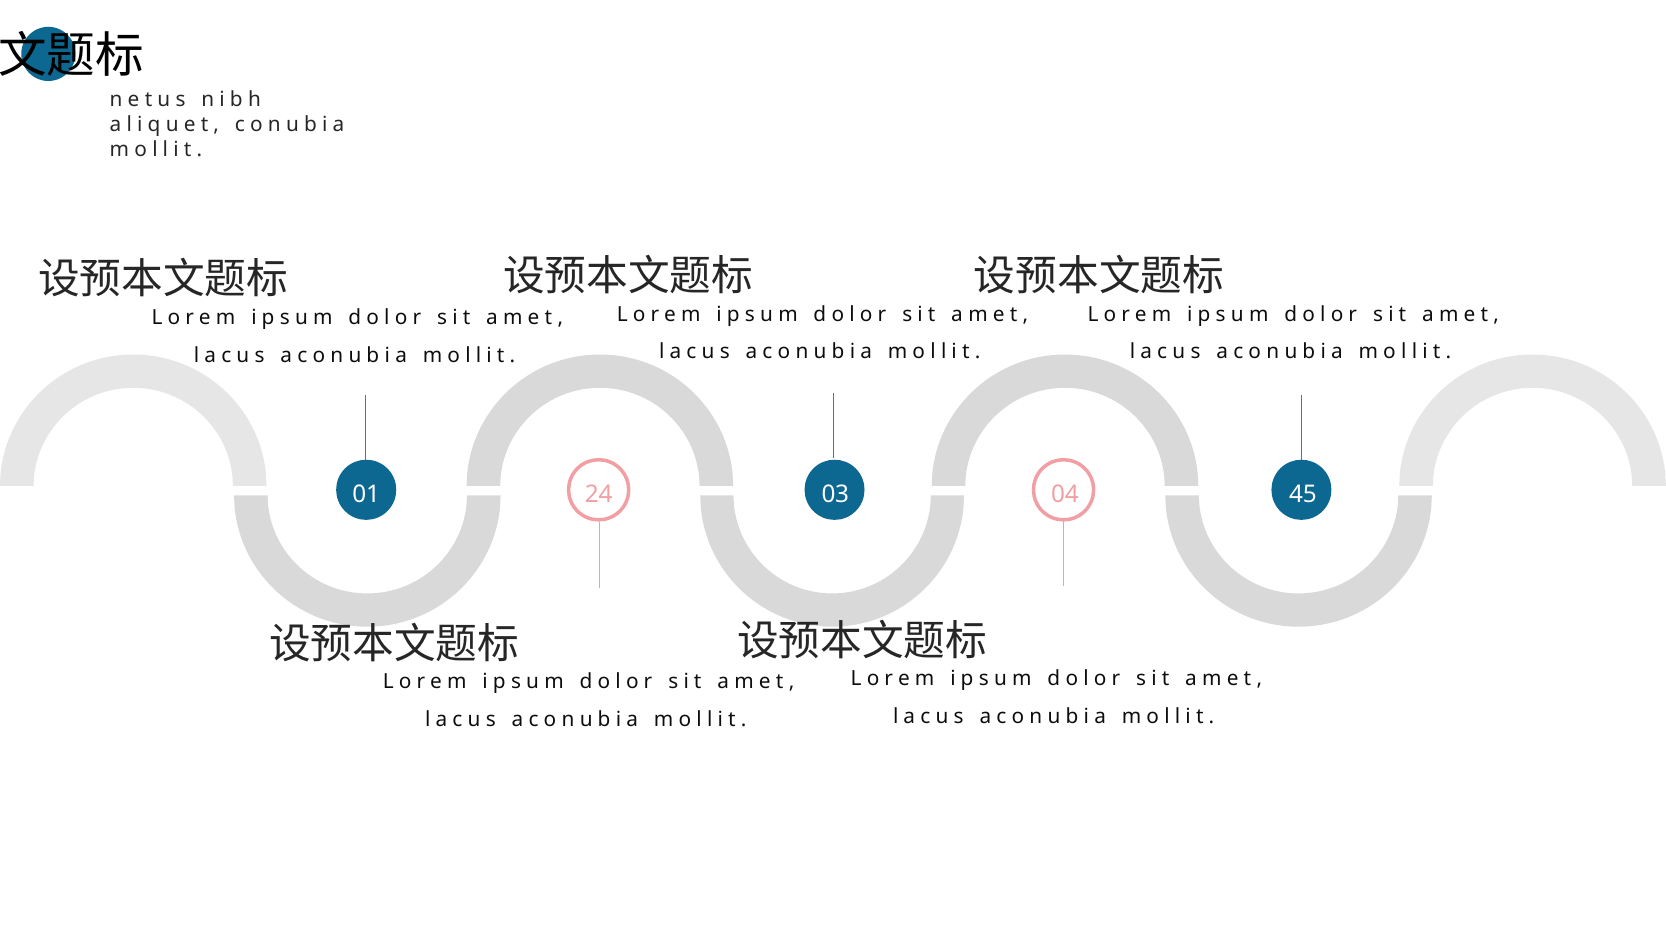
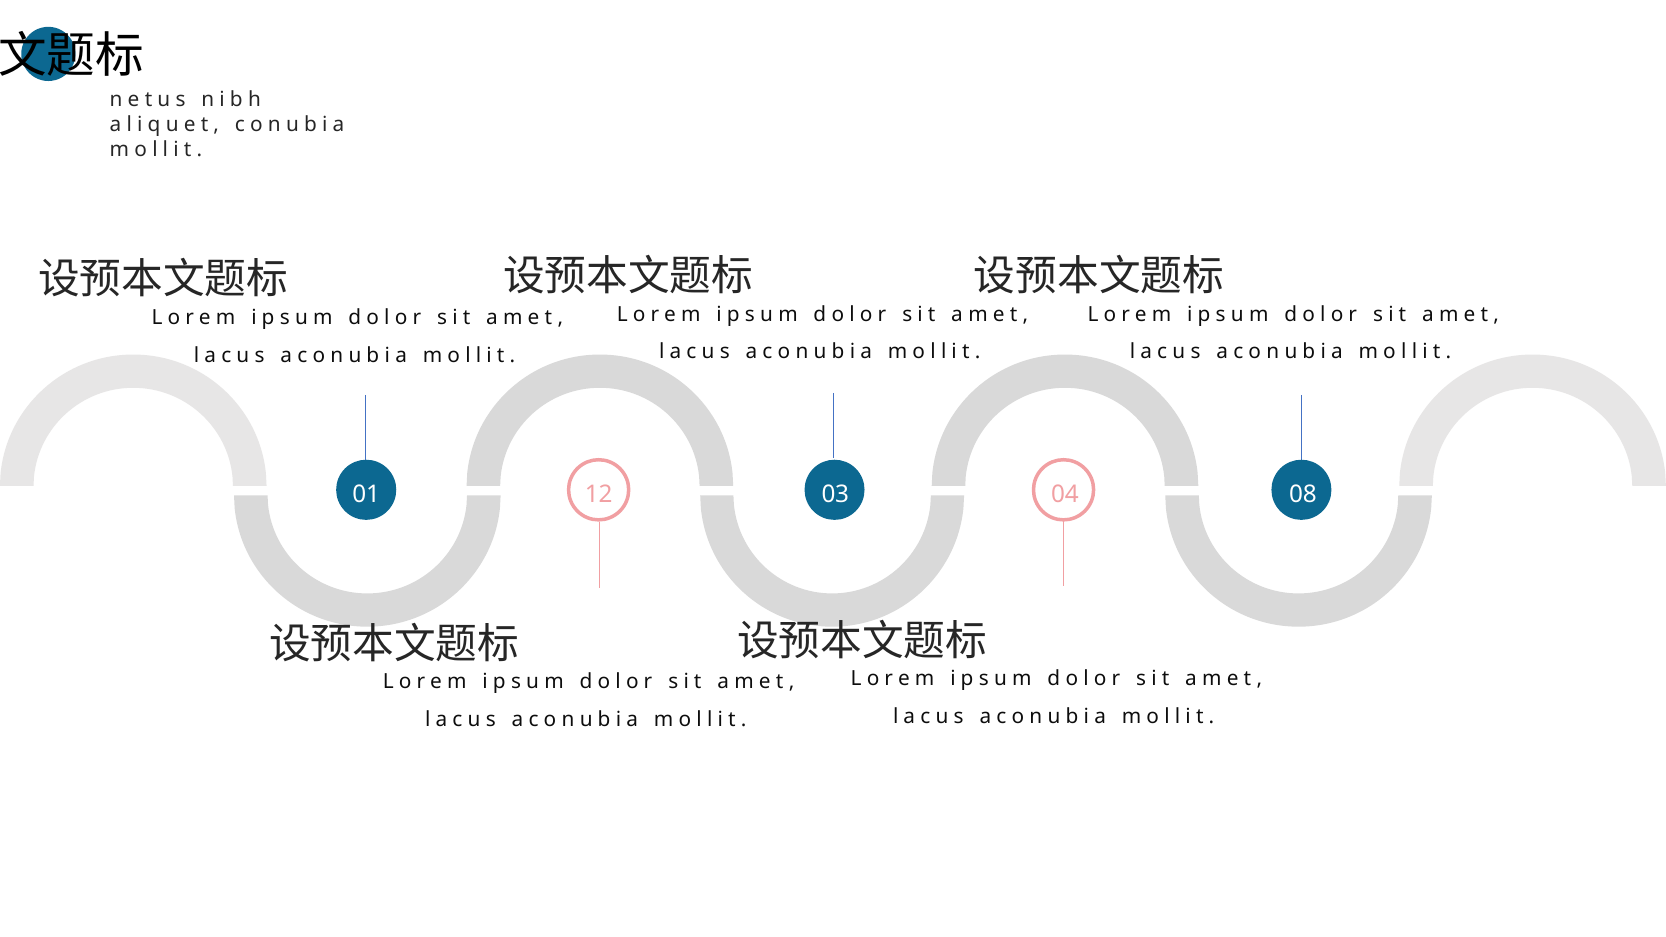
24: 24 -> 12 (599, 495)
45: 45 -> 08 (1303, 495)
